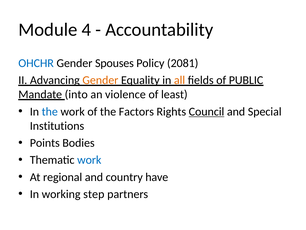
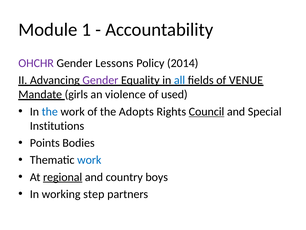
4: 4 -> 1 (86, 30)
OHCHR colour: blue -> purple (36, 63)
Spouses: Spouses -> Lessons (114, 63)
2081: 2081 -> 2014 (183, 63)
Gender colour: orange -> purple (100, 80)
all colour: orange -> blue (180, 80)
PUBLIC: PUBLIC -> VENUE (246, 80)
into: into -> girls (76, 94)
least: least -> used (174, 94)
Factors: Factors -> Adopts (136, 111)
regional underline: none -> present (63, 177)
have: have -> boys (157, 177)
